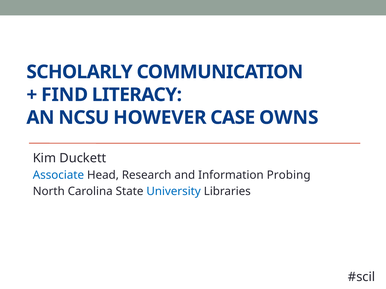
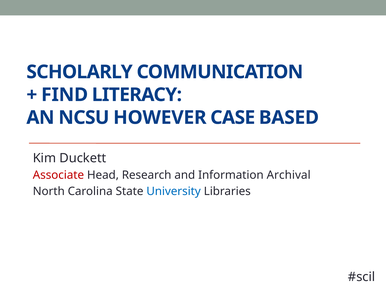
OWNS: OWNS -> BASED (289, 118)
Associate colour: blue -> red (58, 175)
Probing: Probing -> Archival (289, 175)
